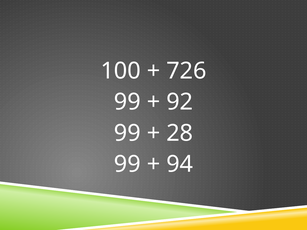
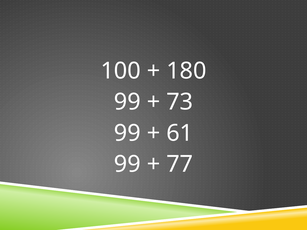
726: 726 -> 180 (186, 71)
92: 92 -> 73 (180, 102)
28: 28 -> 61 (180, 133)
94: 94 -> 77 (180, 164)
